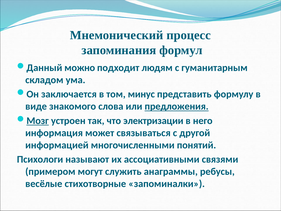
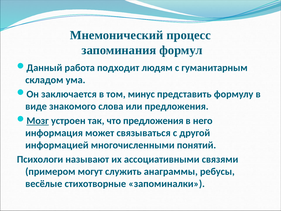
можно: можно -> работа (80, 68)
предложения underline: present -> none (177, 106)
что электризации: электризации -> предложения (153, 121)
